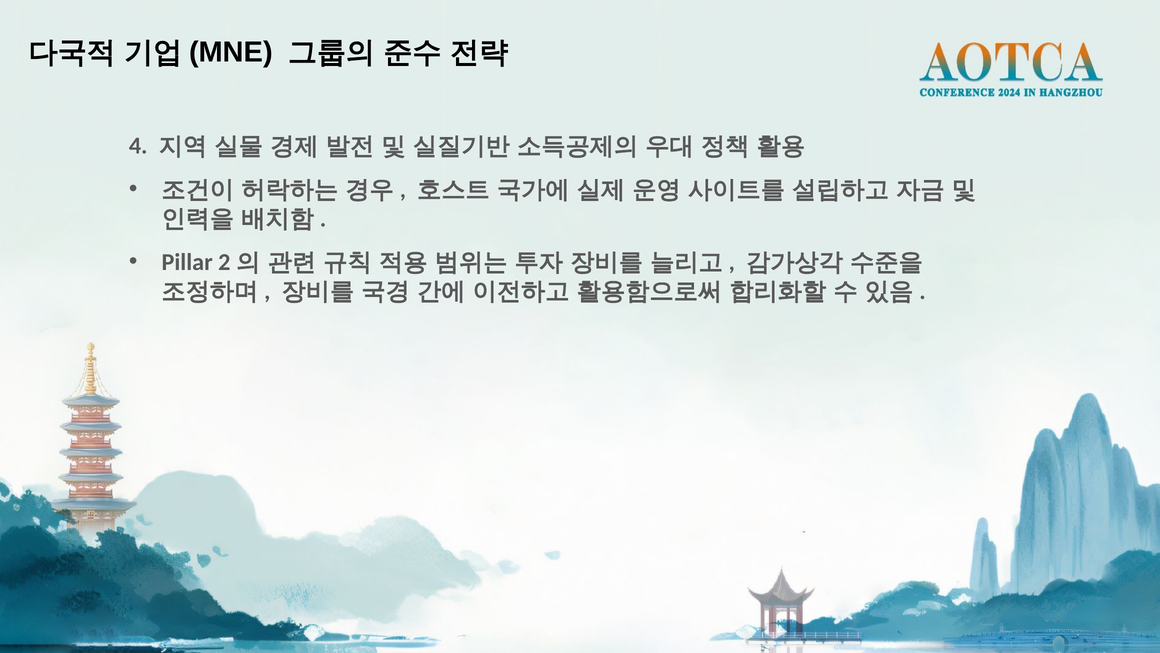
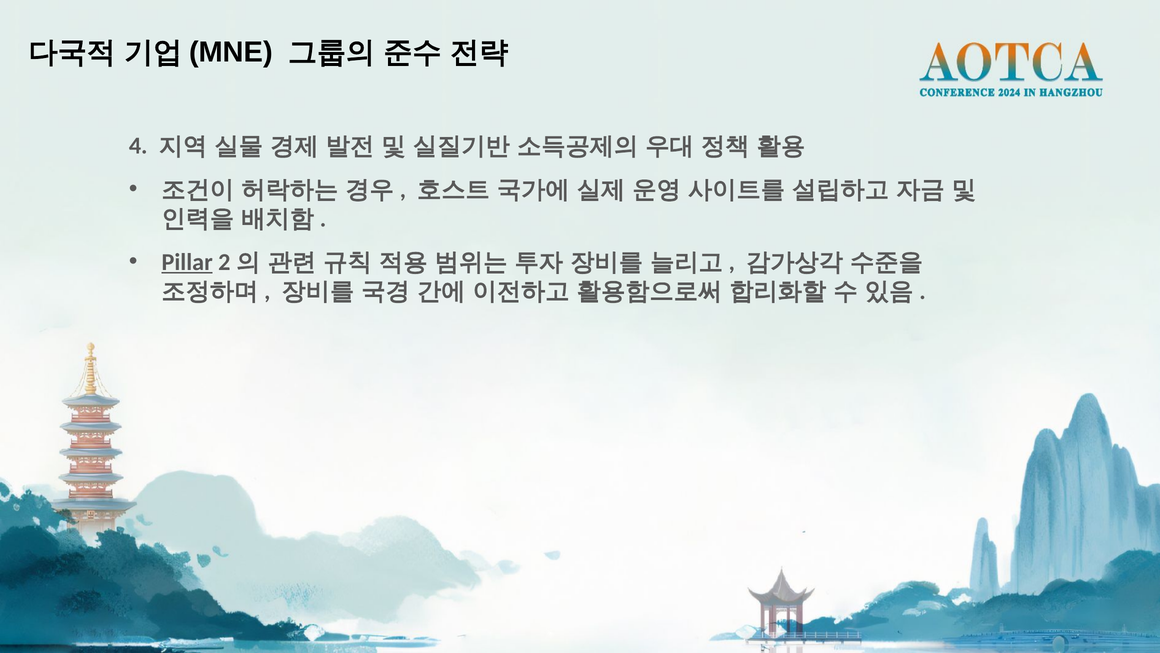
Pillar underline: none -> present (187, 262)
